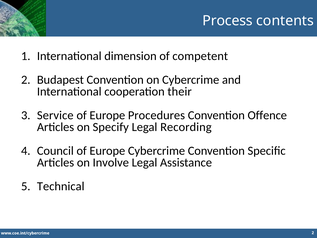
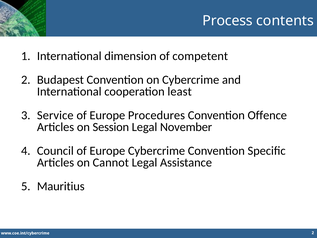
their: their -> least (180, 91)
Specify: Specify -> Session (111, 127)
Recording: Recording -> November (186, 127)
Involve: Involve -> Cannot (111, 163)
Technical: Technical -> Mauritius (61, 186)
